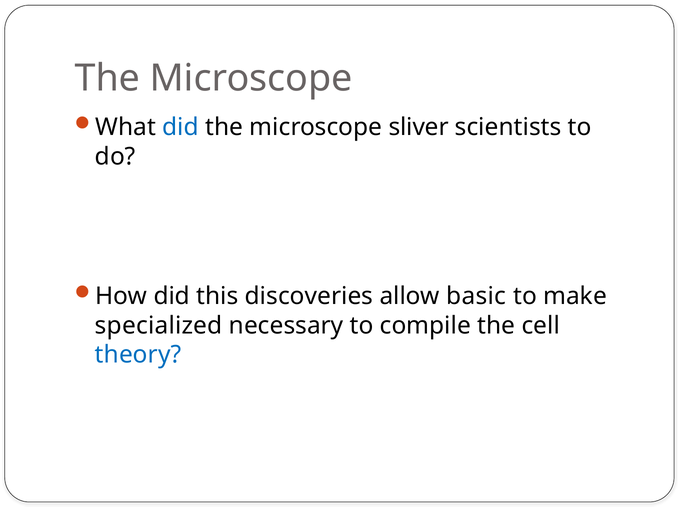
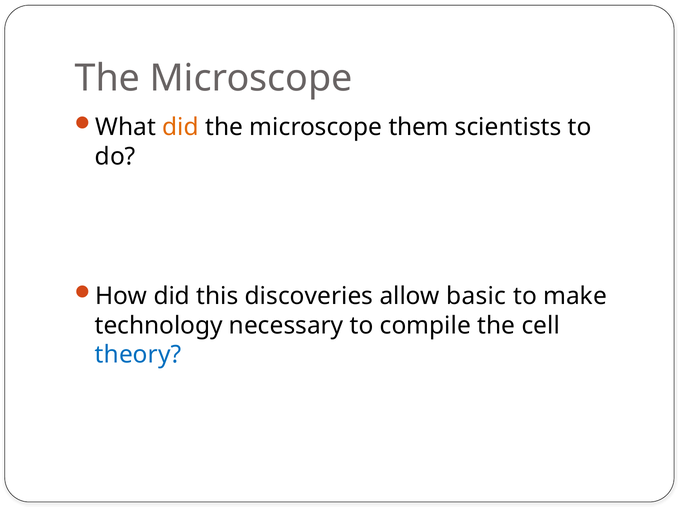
did colour: blue -> orange (181, 127)
sliver: sliver -> them (419, 127)
specialized: specialized -> technology (159, 326)
